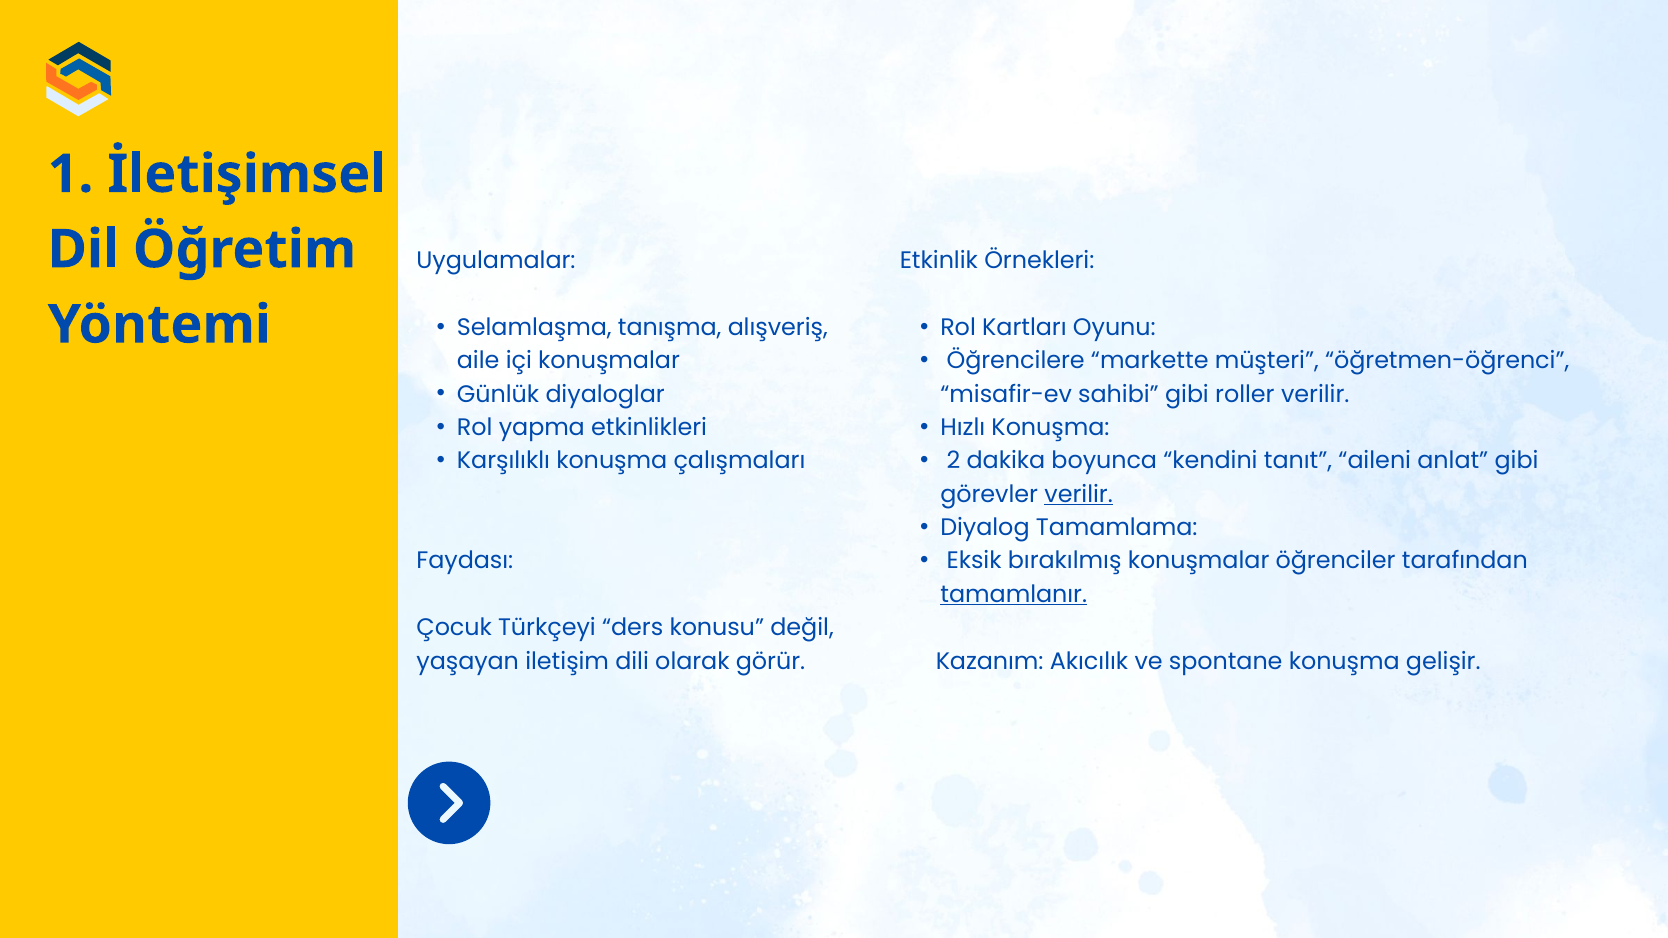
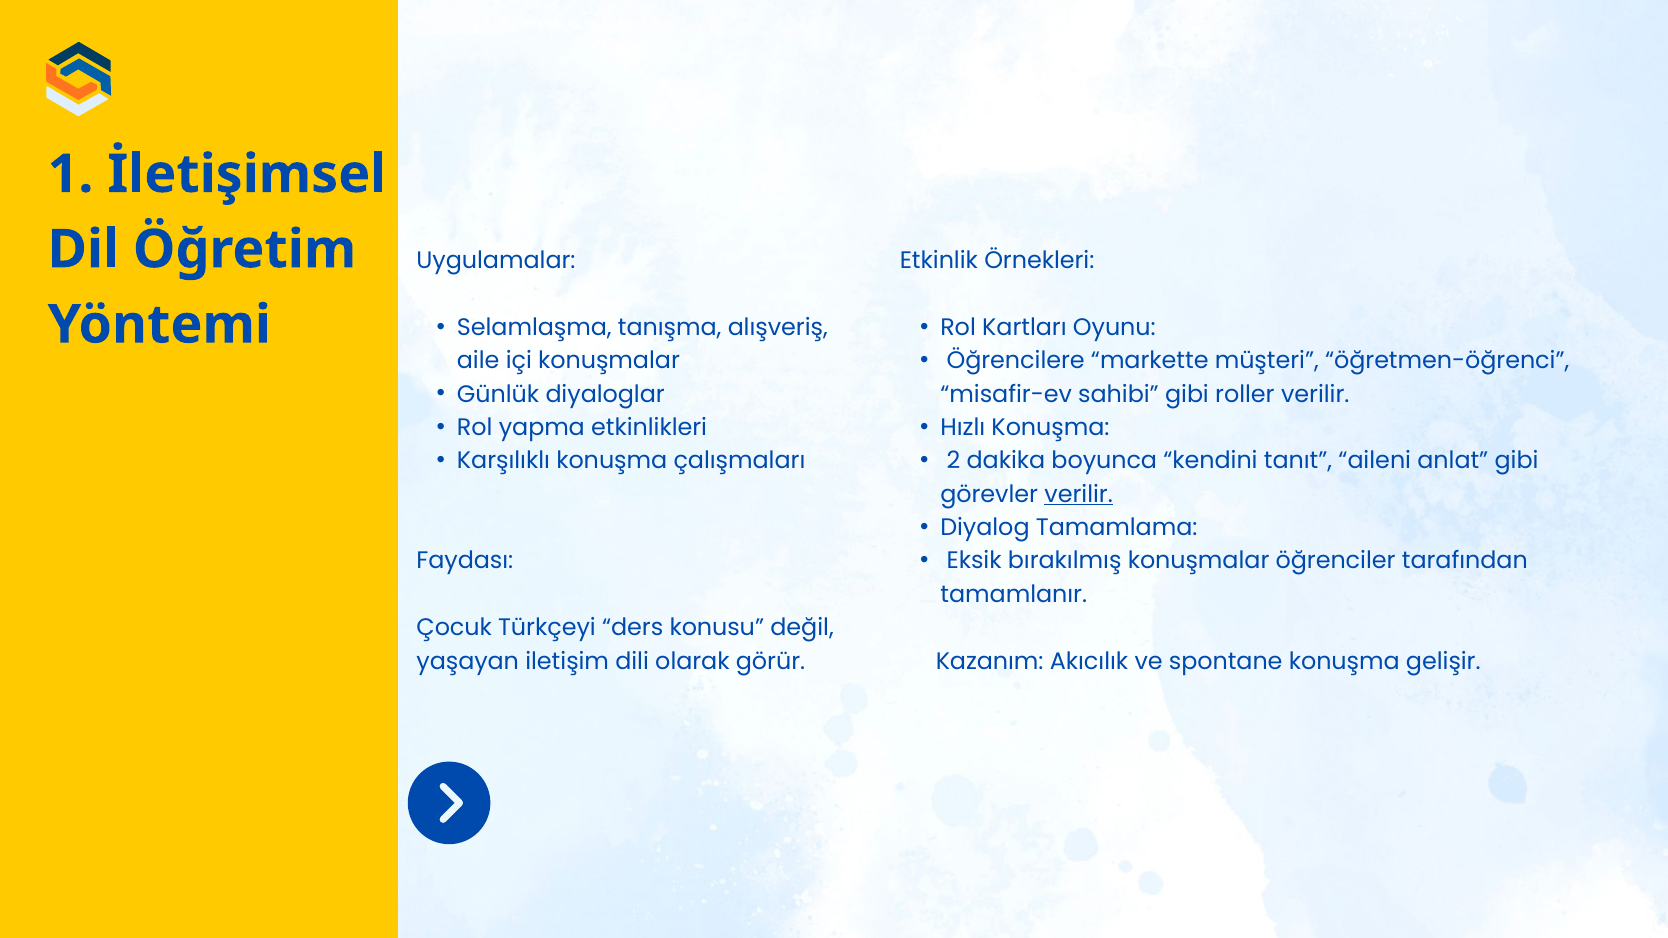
tamamlanır underline: present -> none (1014, 595)
